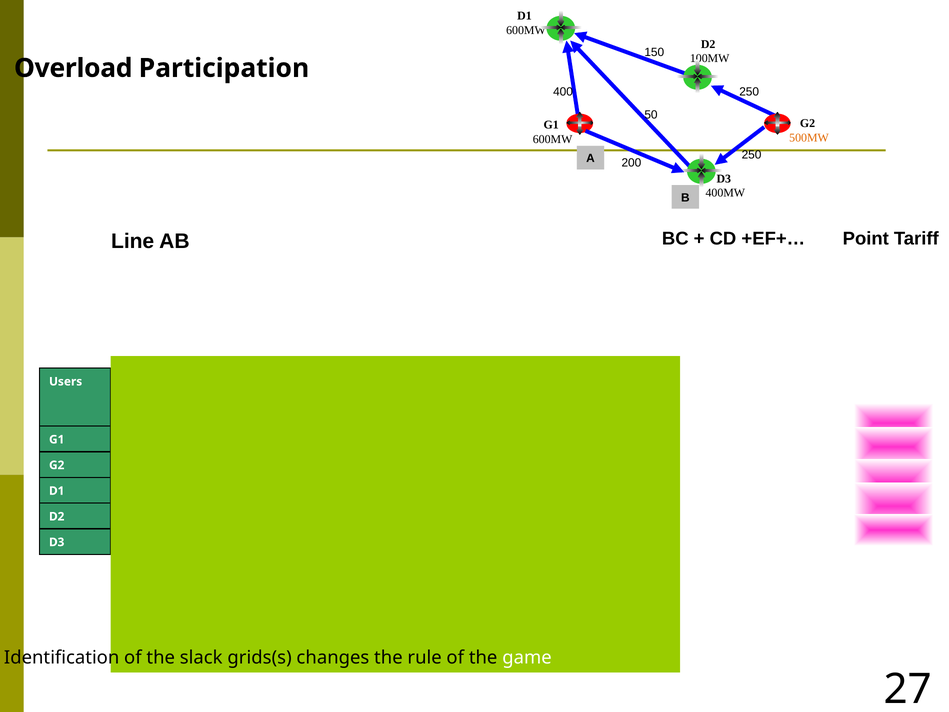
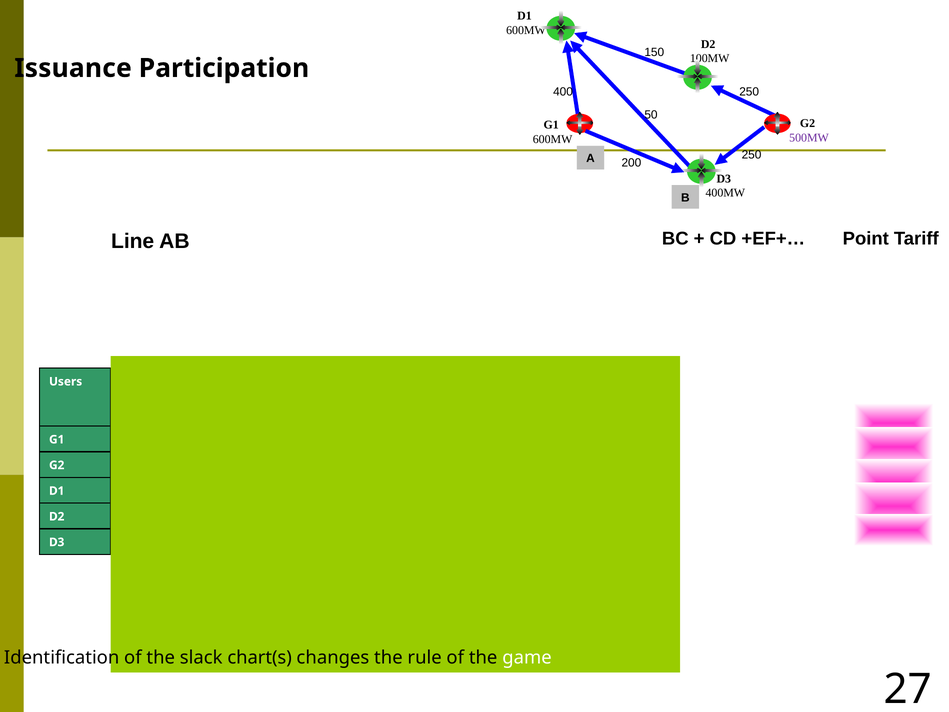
Overload: Overload -> Issuance (73, 68)
500MW colour: orange -> purple (809, 138)
grids(s: grids(s -> chart(s (260, 658)
